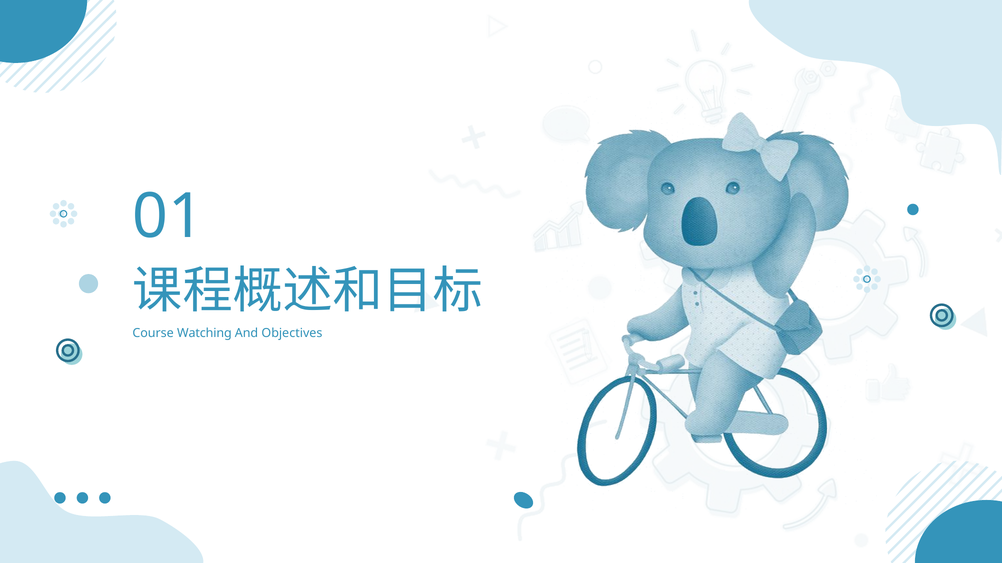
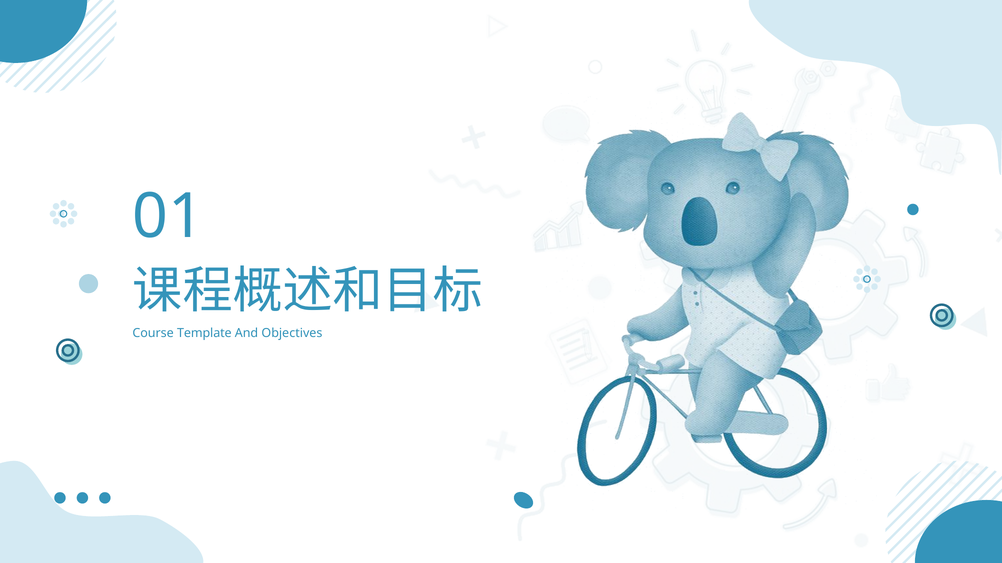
Watching: Watching -> Template (204, 334)
